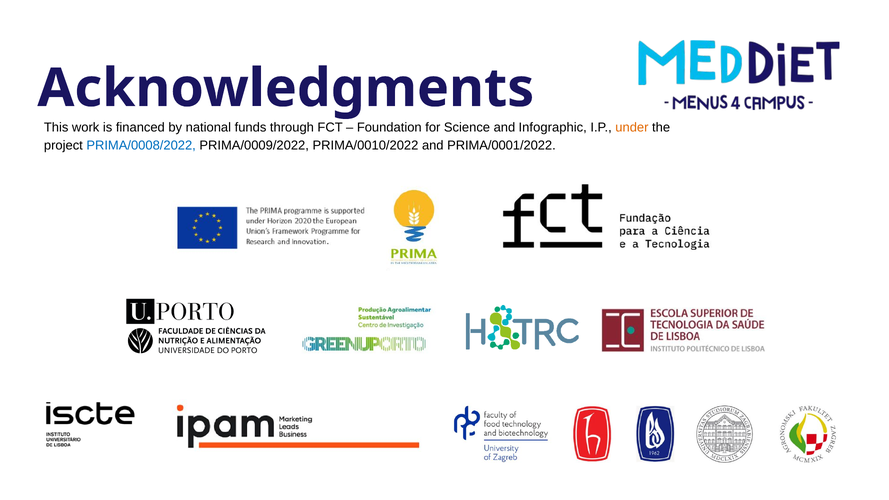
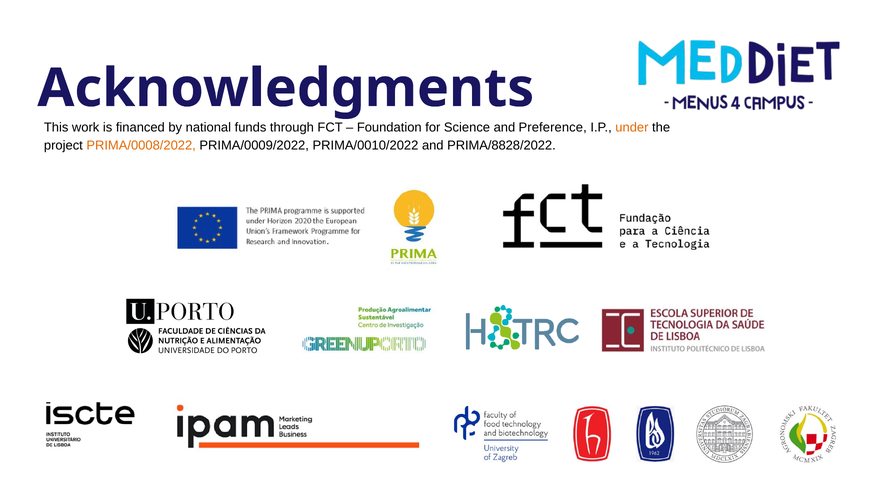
Infographic: Infographic -> Preference (553, 127)
PRIMA/0008/2022 colour: blue -> orange (141, 145)
PRIMA/0001/2022: PRIMA/0001/2022 -> PRIMA/8828/2022 (501, 145)
